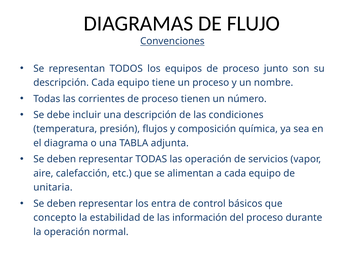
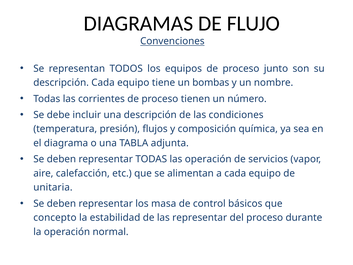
un proceso: proceso -> bombas (211, 83)
entra: entra -> masa (164, 203)
las información: información -> representar (200, 218)
